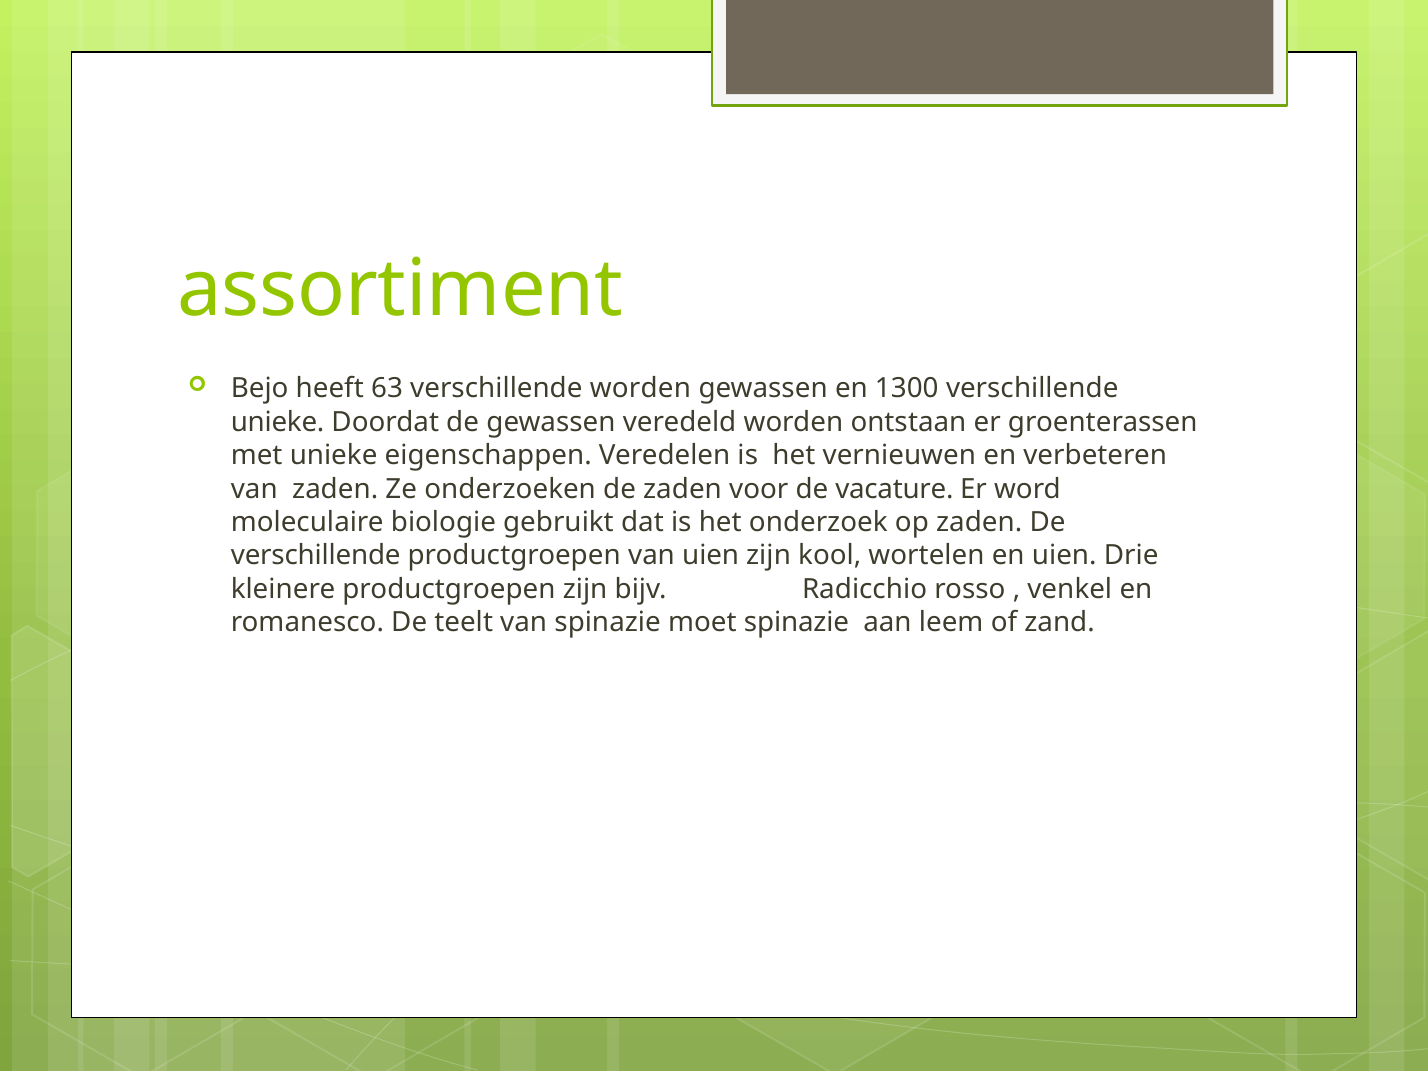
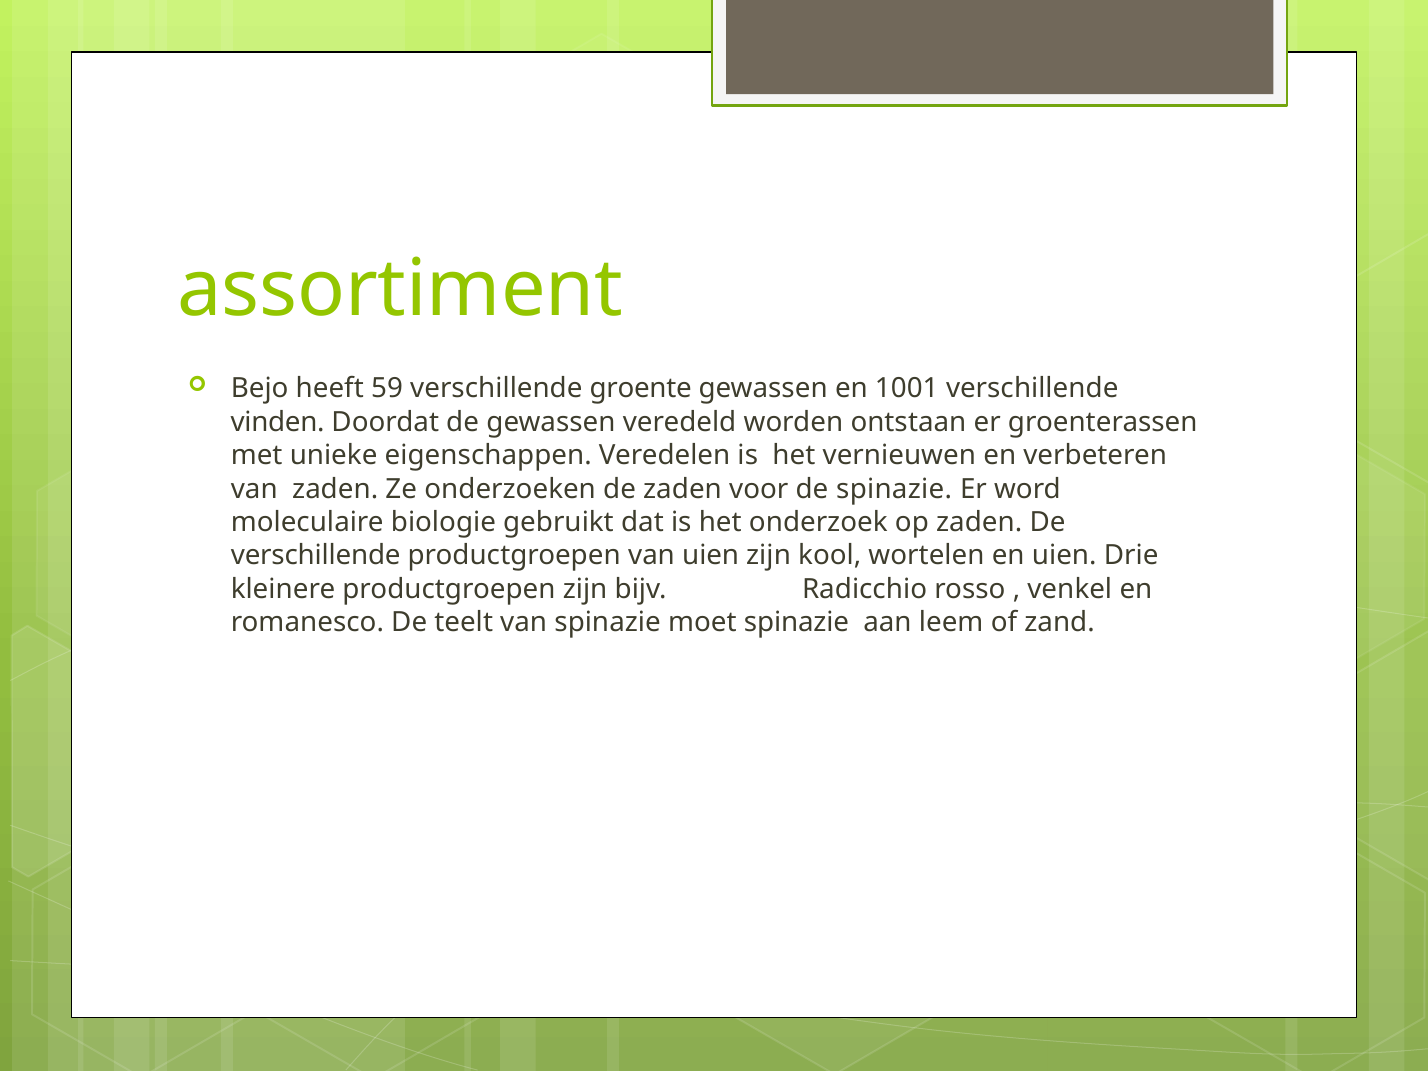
63: 63 -> 59 (387, 389)
verschillende worden: worden -> groente (641, 389)
1300: 1300 -> 1001 (907, 389)
unieke: unieke -> vinden (278, 422)
de vacature: vacature -> spinazie (894, 489)
